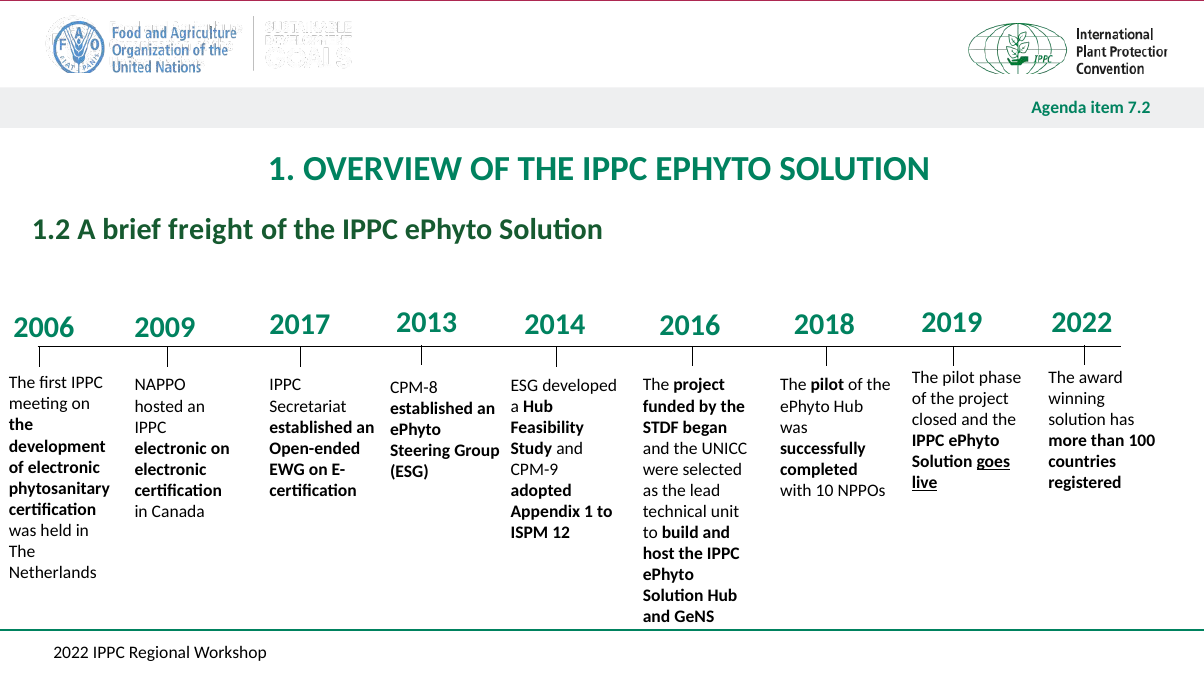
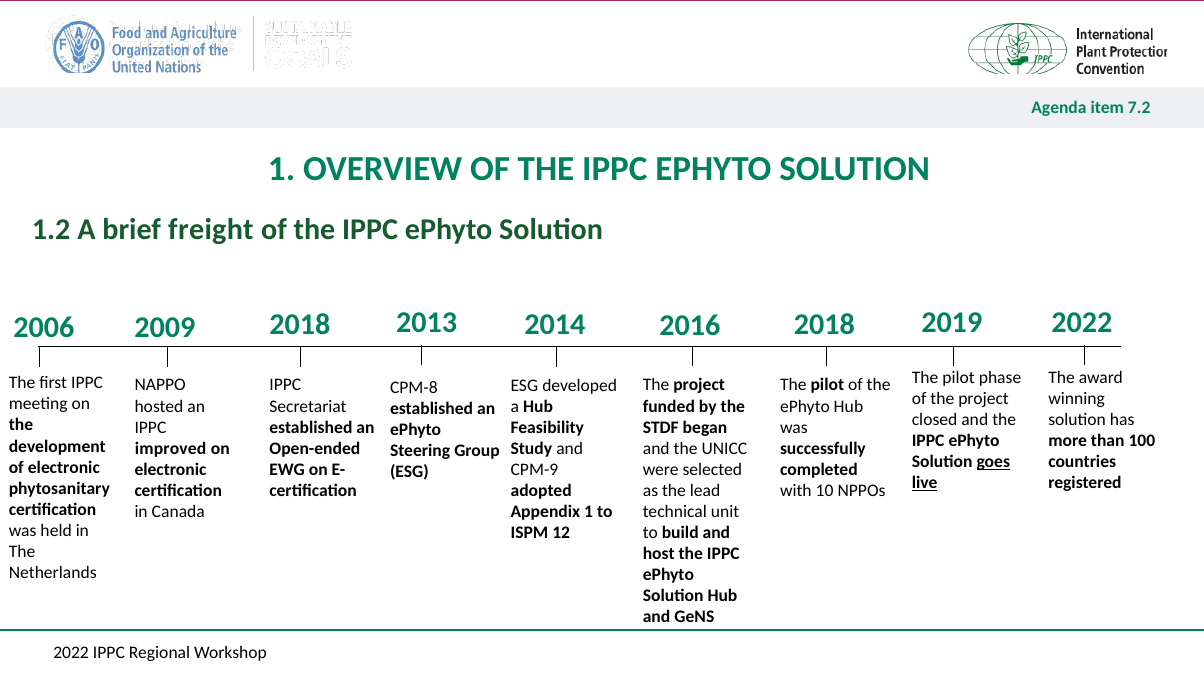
2017: 2017 -> 2018 (300, 324)
electronic: electronic -> improved (171, 449)
